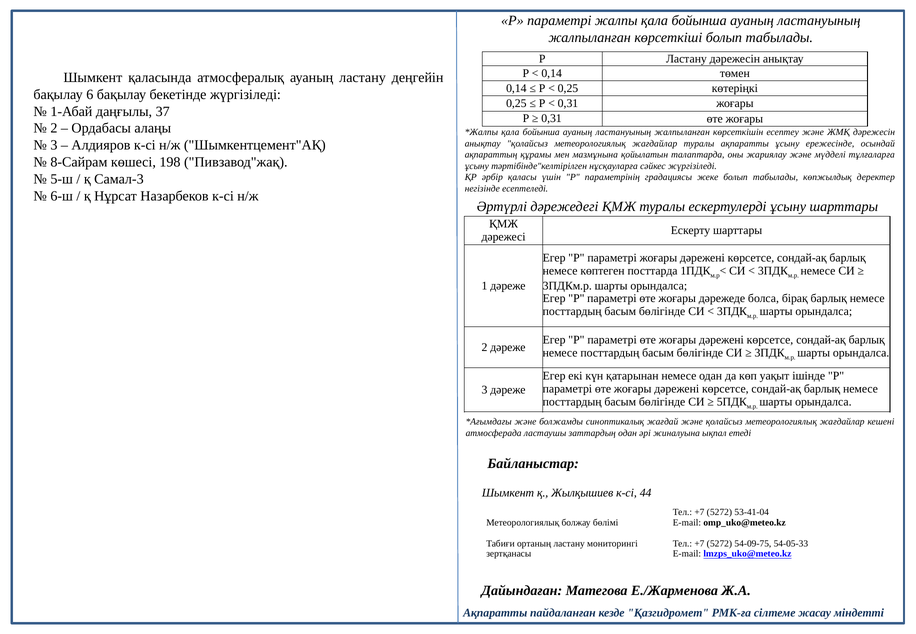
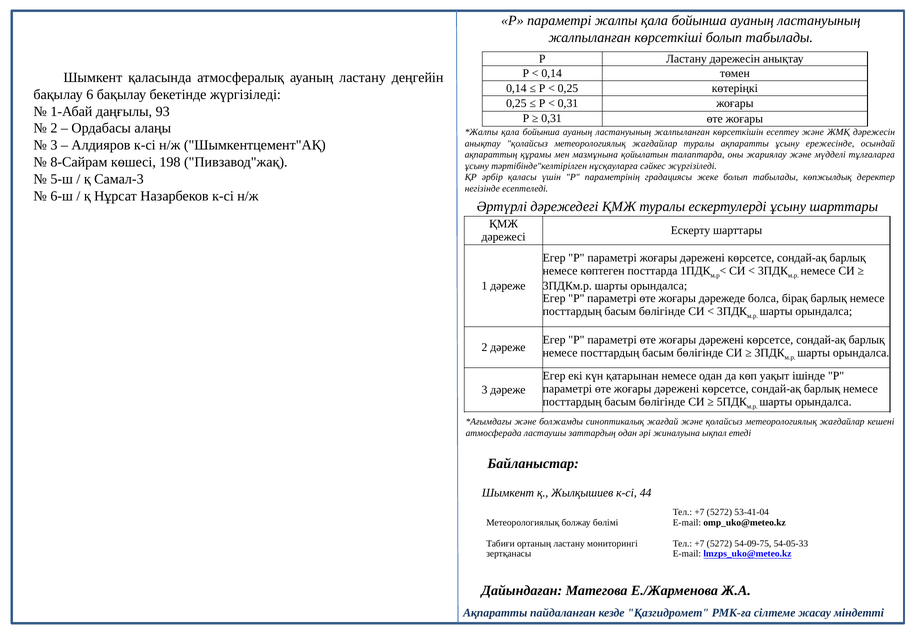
37: 37 -> 93 (163, 111)
